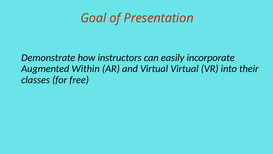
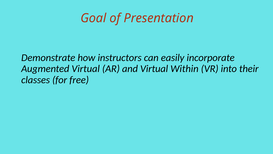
Augmented Within: Within -> Virtual (86, 69)
Virtual Virtual: Virtual -> Within (184, 69)
